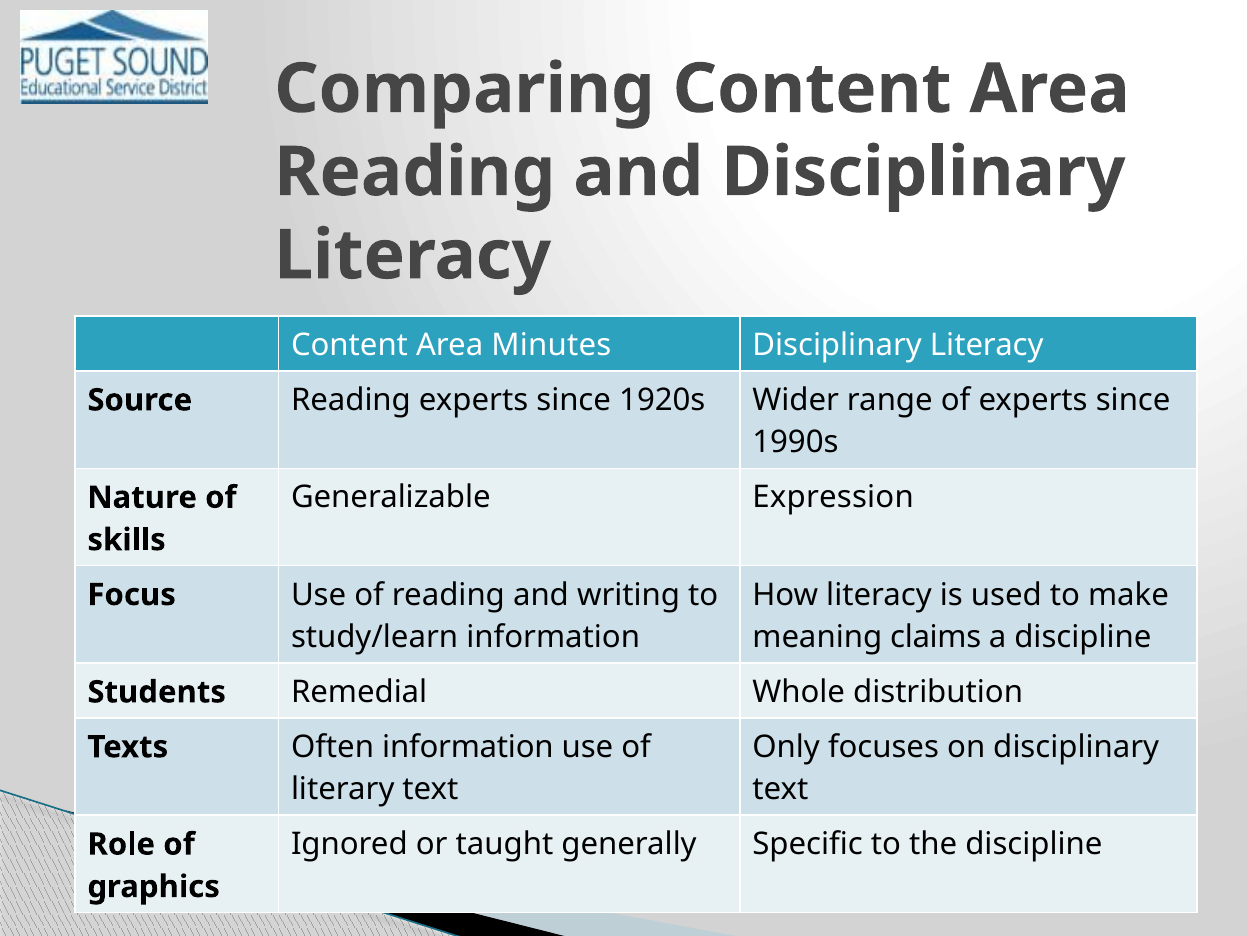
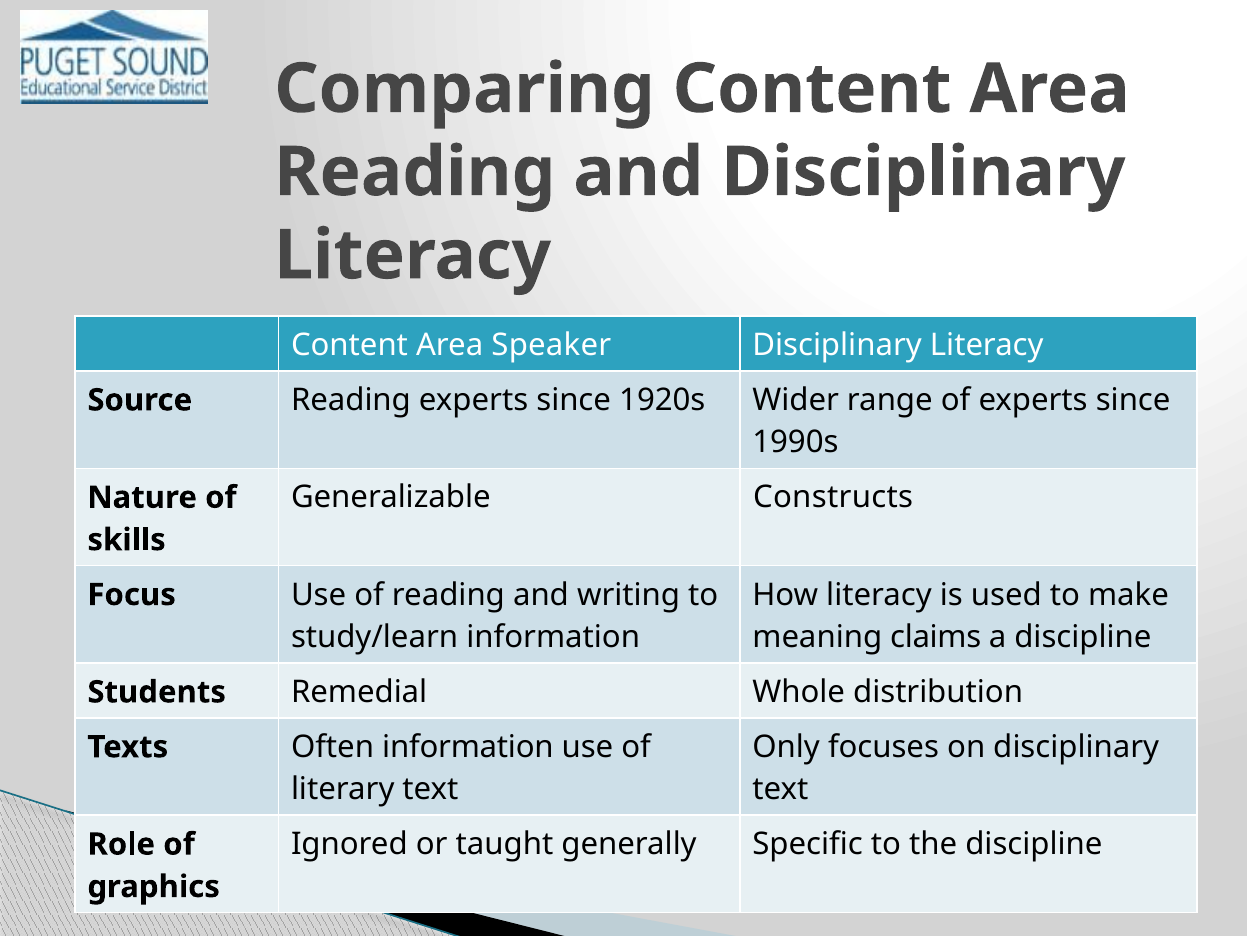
Minutes: Minutes -> Speaker (551, 345)
Expression: Expression -> Constructs (833, 497)
